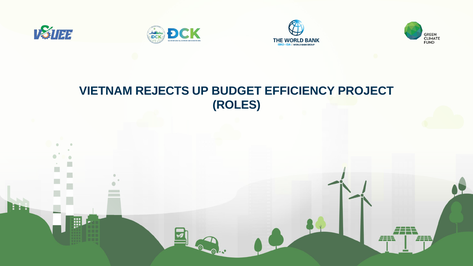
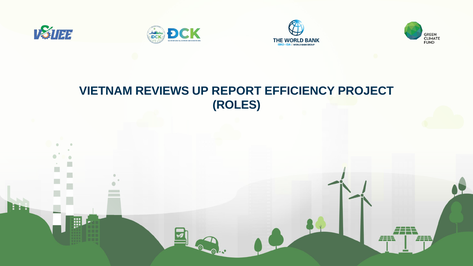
REJECTS: REJECTS -> REVIEWS (162, 91)
BUDGET: BUDGET -> REPORT (236, 91)
